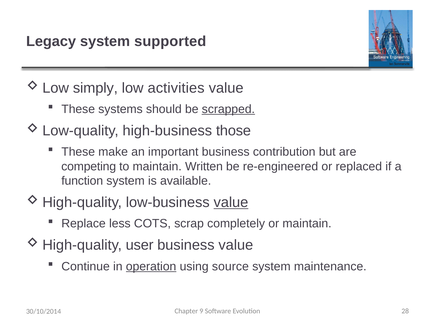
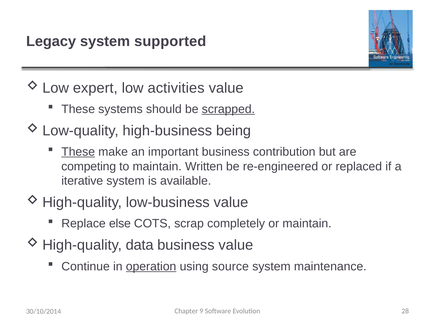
simply: simply -> expert (95, 88)
those: those -> being (233, 131)
These underline: none -> present (78, 152)
function: function -> iterative (82, 181)
value underline: present -> none (231, 203)
less: less -> else (120, 224)
user: user -> data (140, 245)
